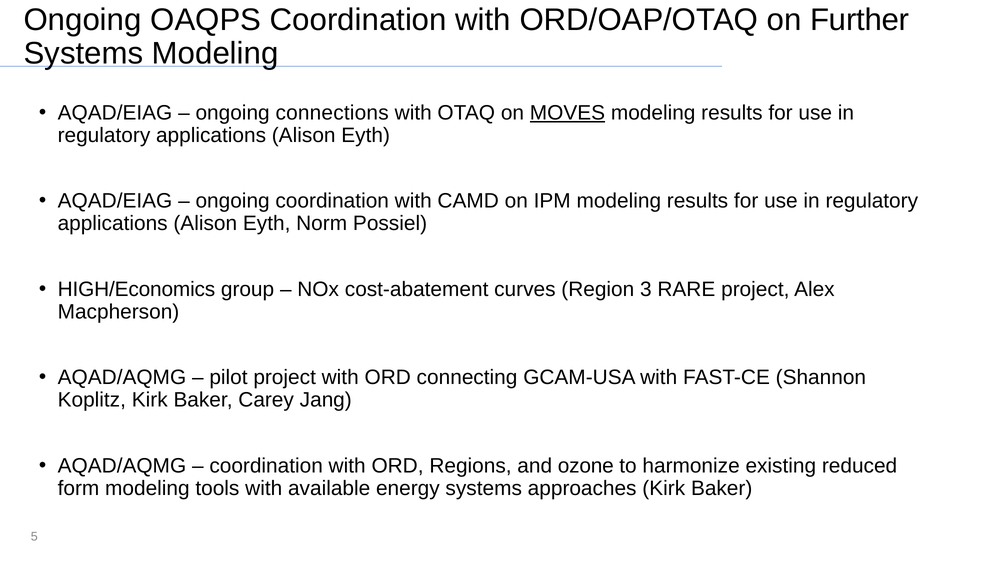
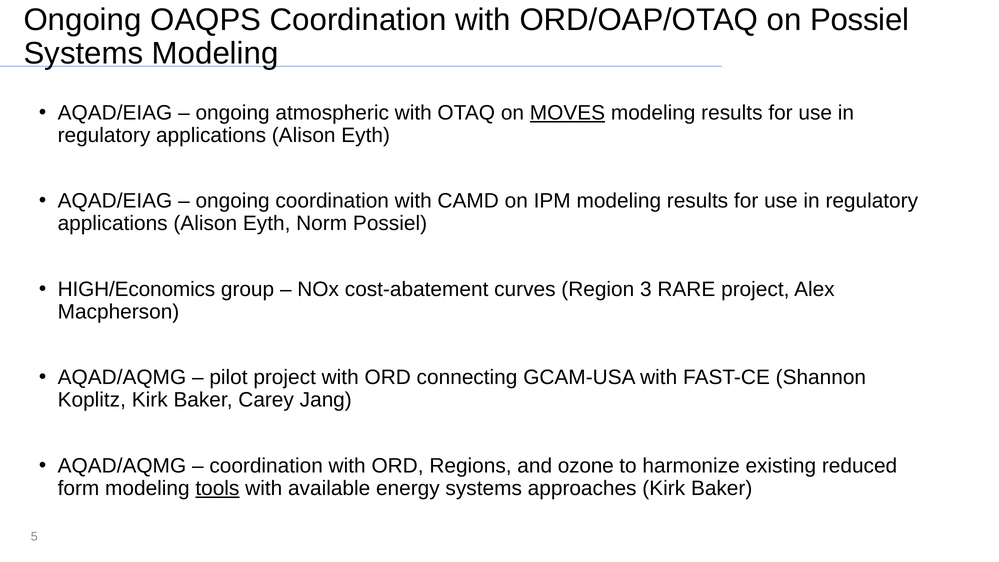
on Further: Further -> Possiel (860, 20)
connections: connections -> atmospheric (332, 113)
tools underline: none -> present (217, 488)
